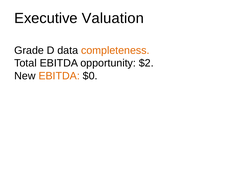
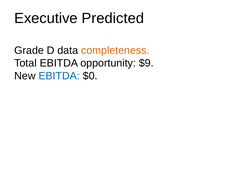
Valuation: Valuation -> Predicted (113, 18)
$2: $2 -> $9 (146, 63)
EBITDA colour: orange -> blue (59, 76)
